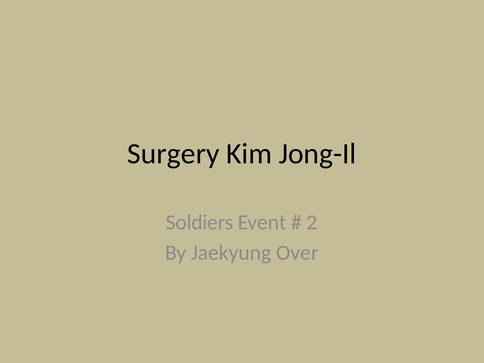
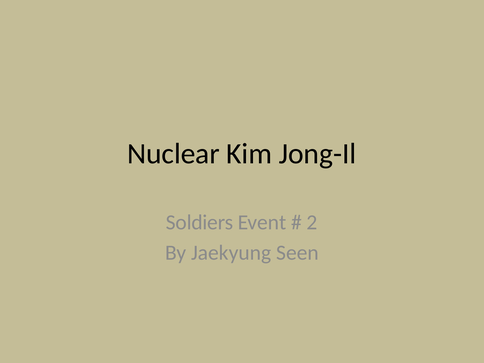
Surgery: Surgery -> Nuclear (173, 154)
Over: Over -> Seen (297, 253)
